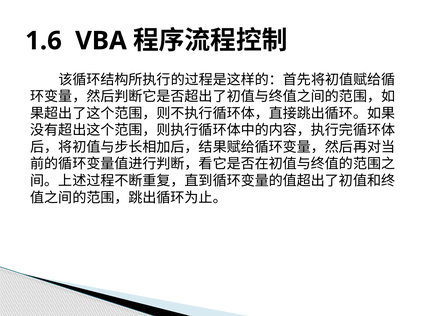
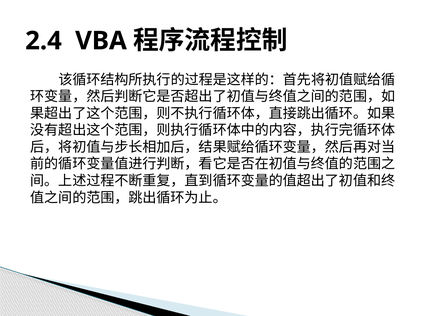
1.6: 1.6 -> 2.4 (44, 41)
